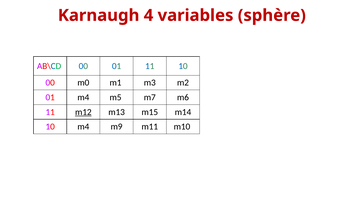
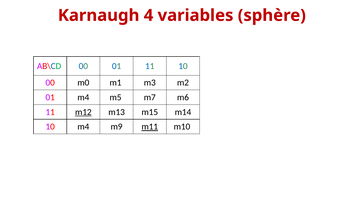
m11 underline: none -> present (150, 127)
